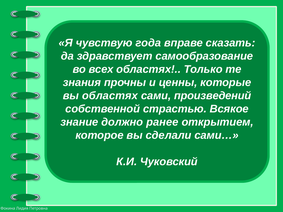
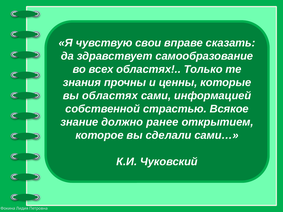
года: года -> свои (148, 43)
произведений: произведений -> информацией (213, 96)
